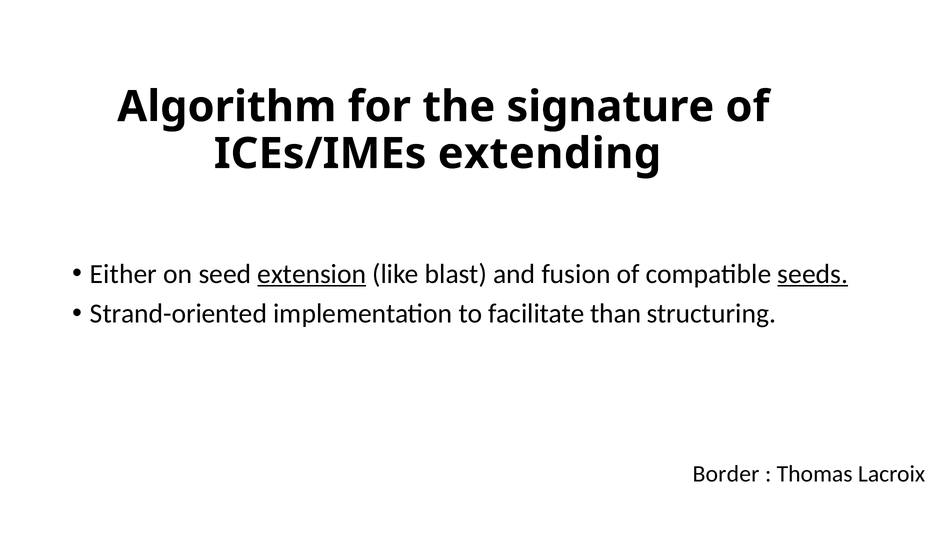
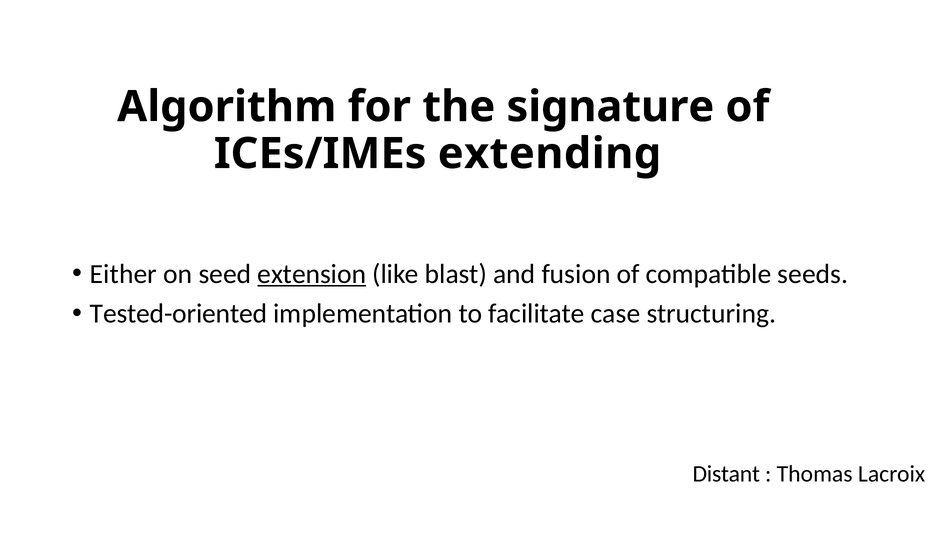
seeds underline: present -> none (813, 274)
Strand-oriented: Strand-oriented -> Tested-oriented (179, 313)
than: than -> case (616, 313)
Border: Border -> Distant (726, 474)
